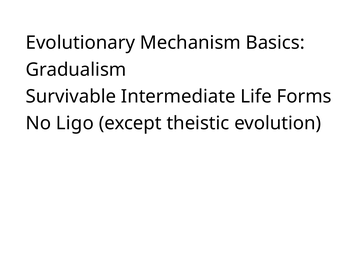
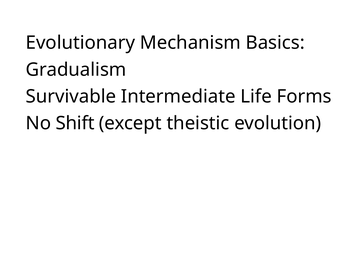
Ligo: Ligo -> Shift (75, 123)
